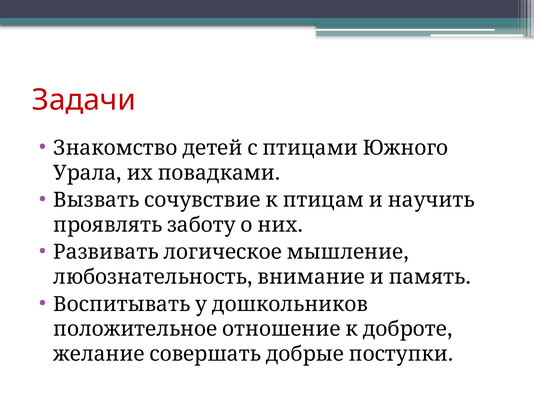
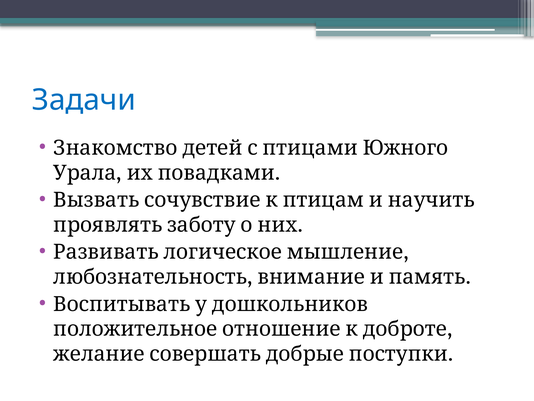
Задачи colour: red -> blue (84, 100)
